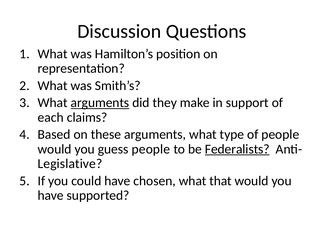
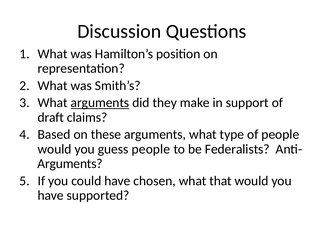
each: each -> draft (51, 117)
Federalists underline: present -> none (237, 149)
Legislative: Legislative -> Arguments (70, 164)
